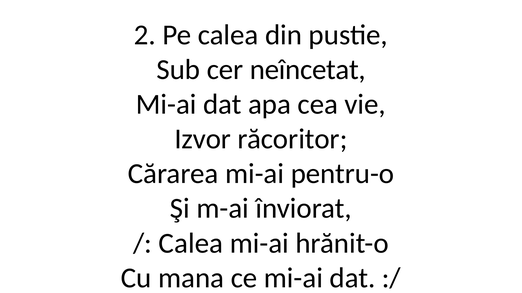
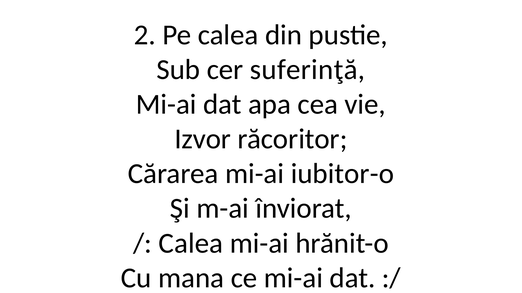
neîncetat: neîncetat -> suferinţă (308, 70)
pentru-o: pentru-o -> iubitor-o (342, 174)
